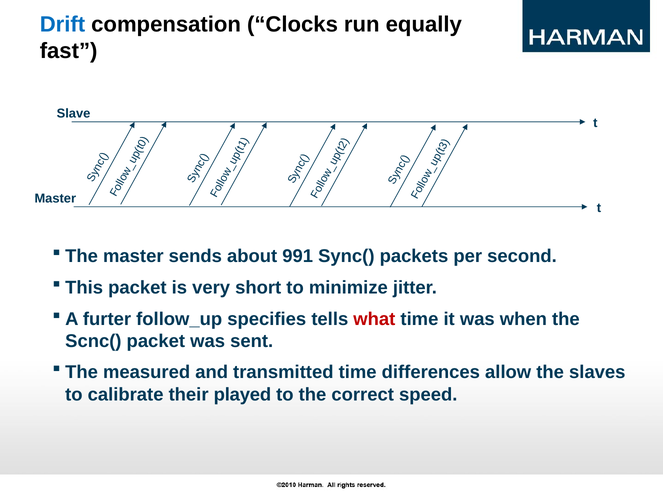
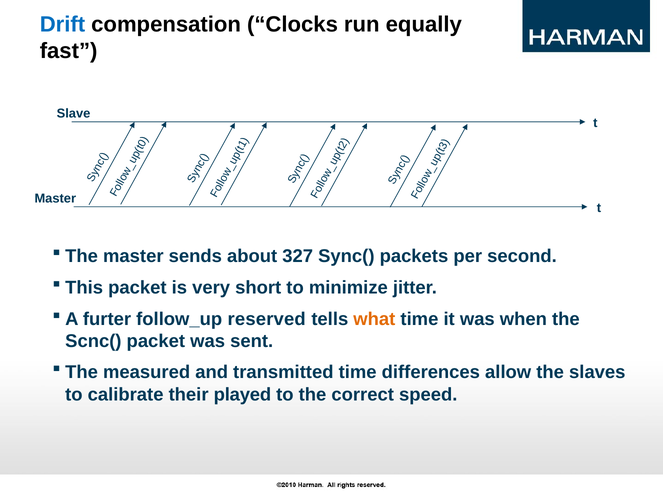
991: 991 -> 327 (298, 256)
specifies: specifies -> reserved (267, 319)
what colour: red -> orange (374, 319)
